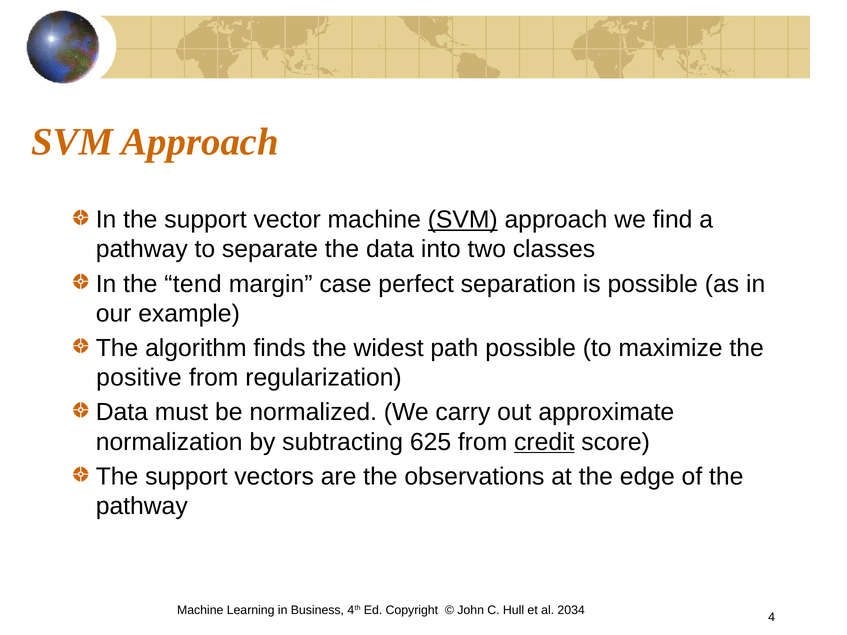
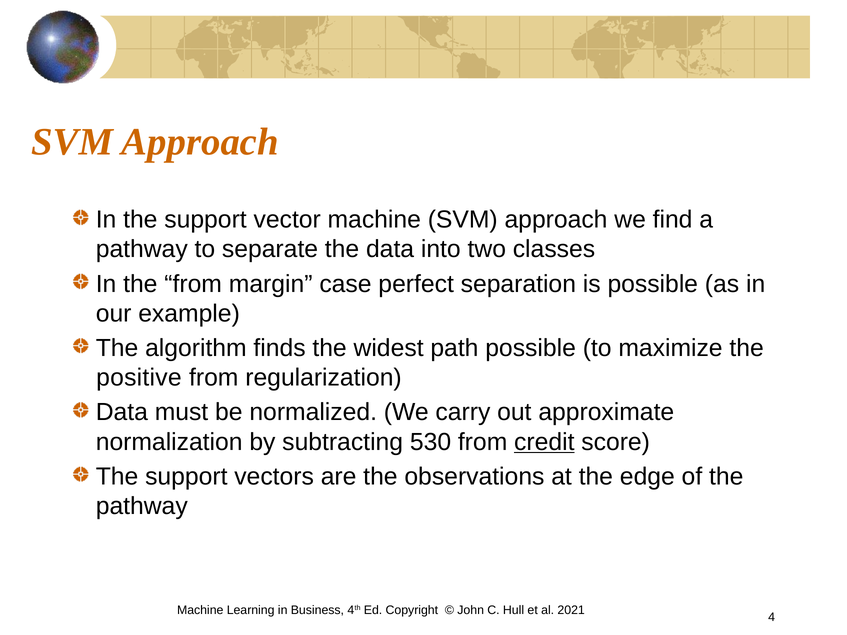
SVM underline: present -> none (463, 220)
the tend: tend -> from (193, 284)
625: 625 -> 530 (431, 442)
2034: 2034 -> 2021 (571, 610)
